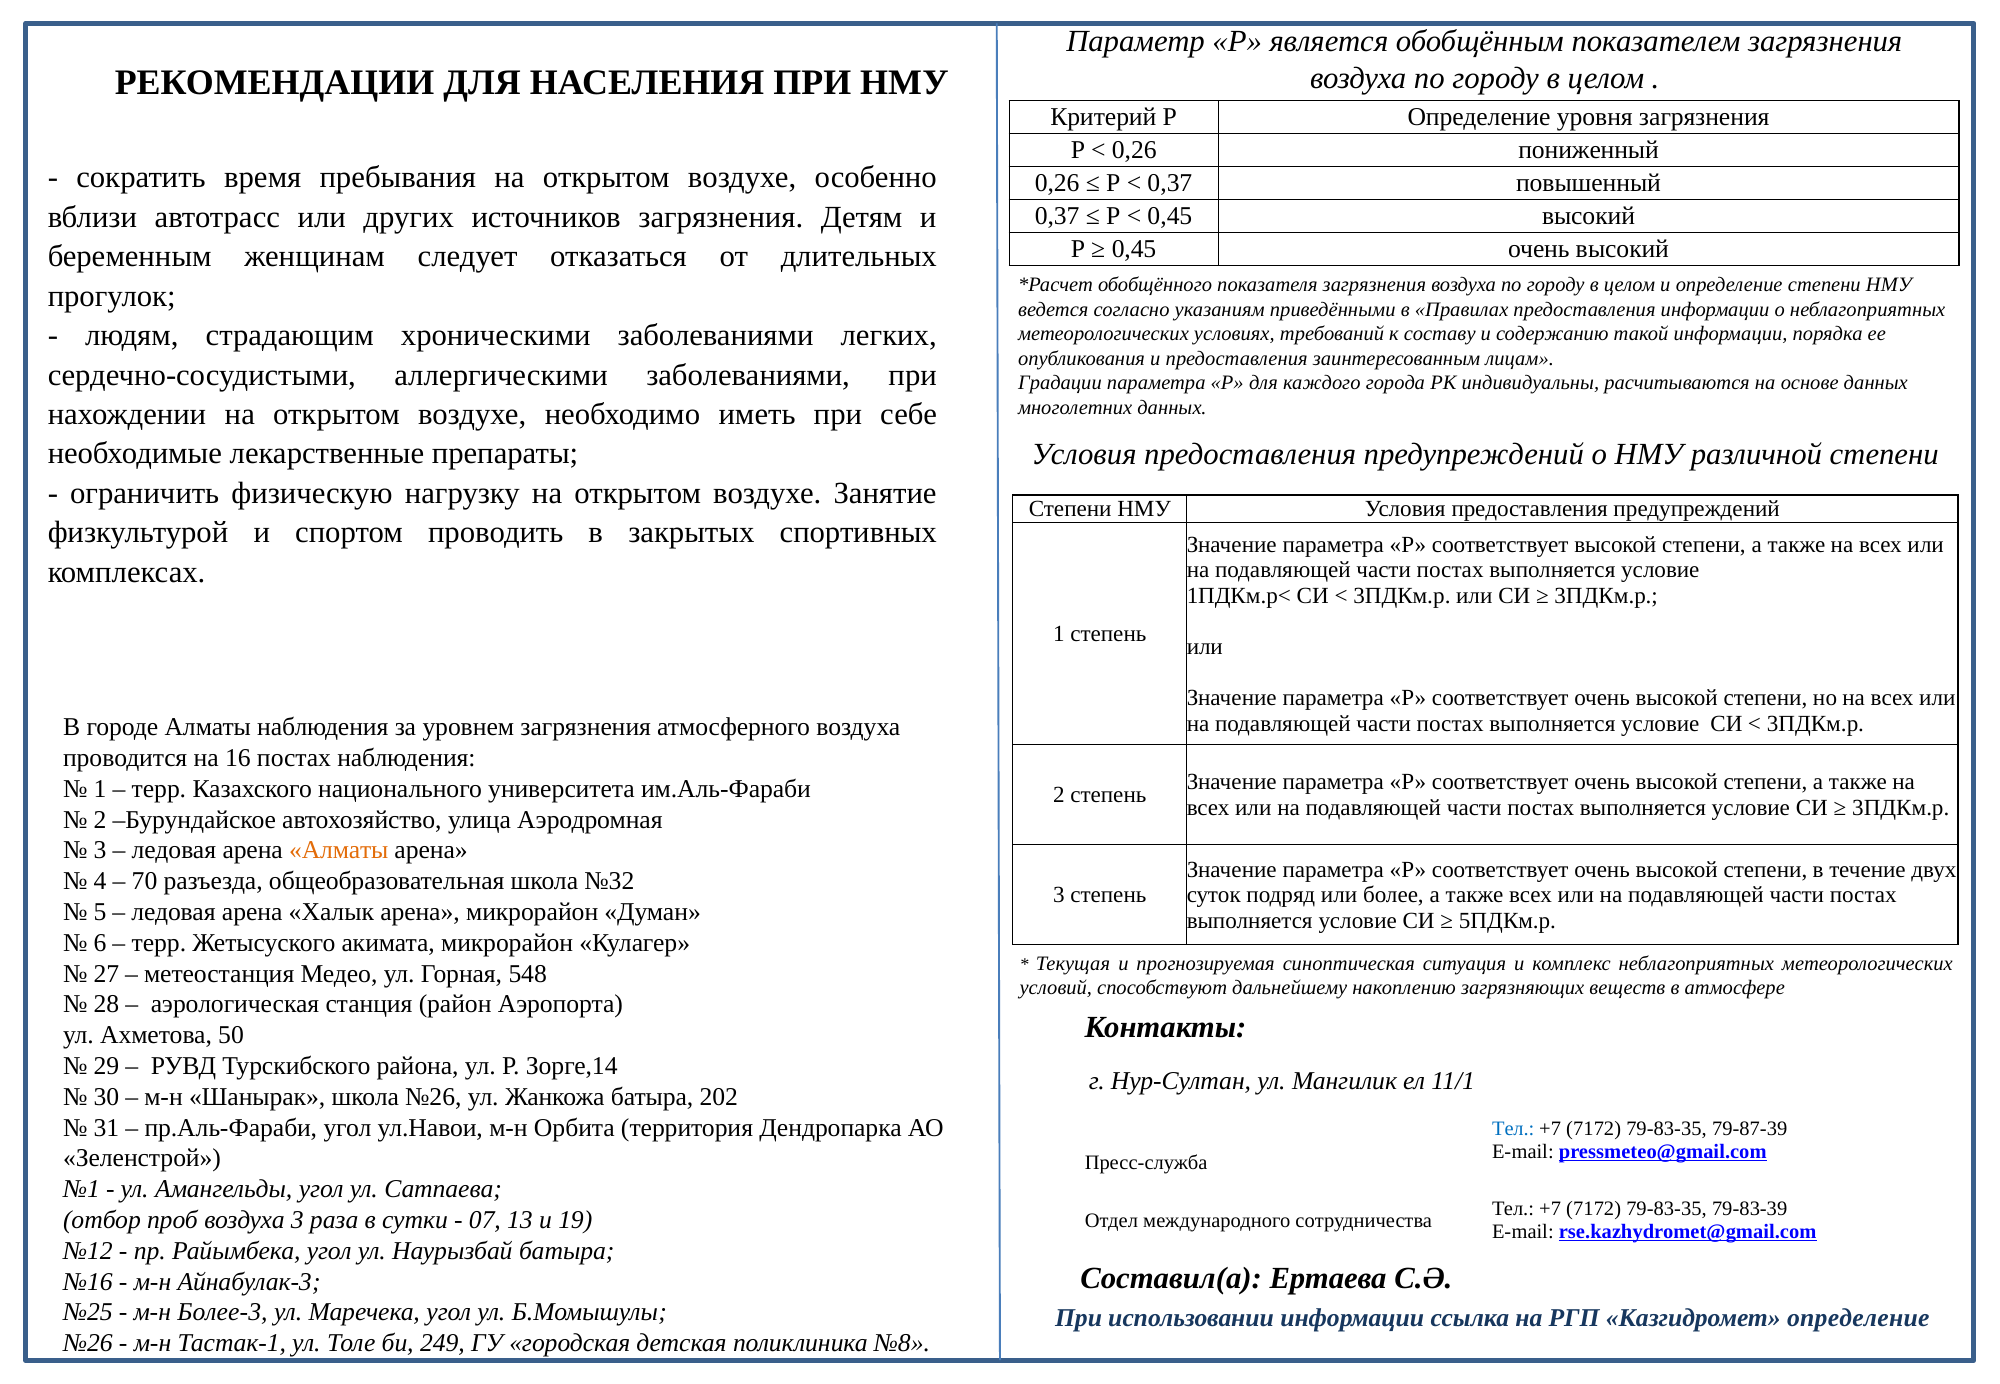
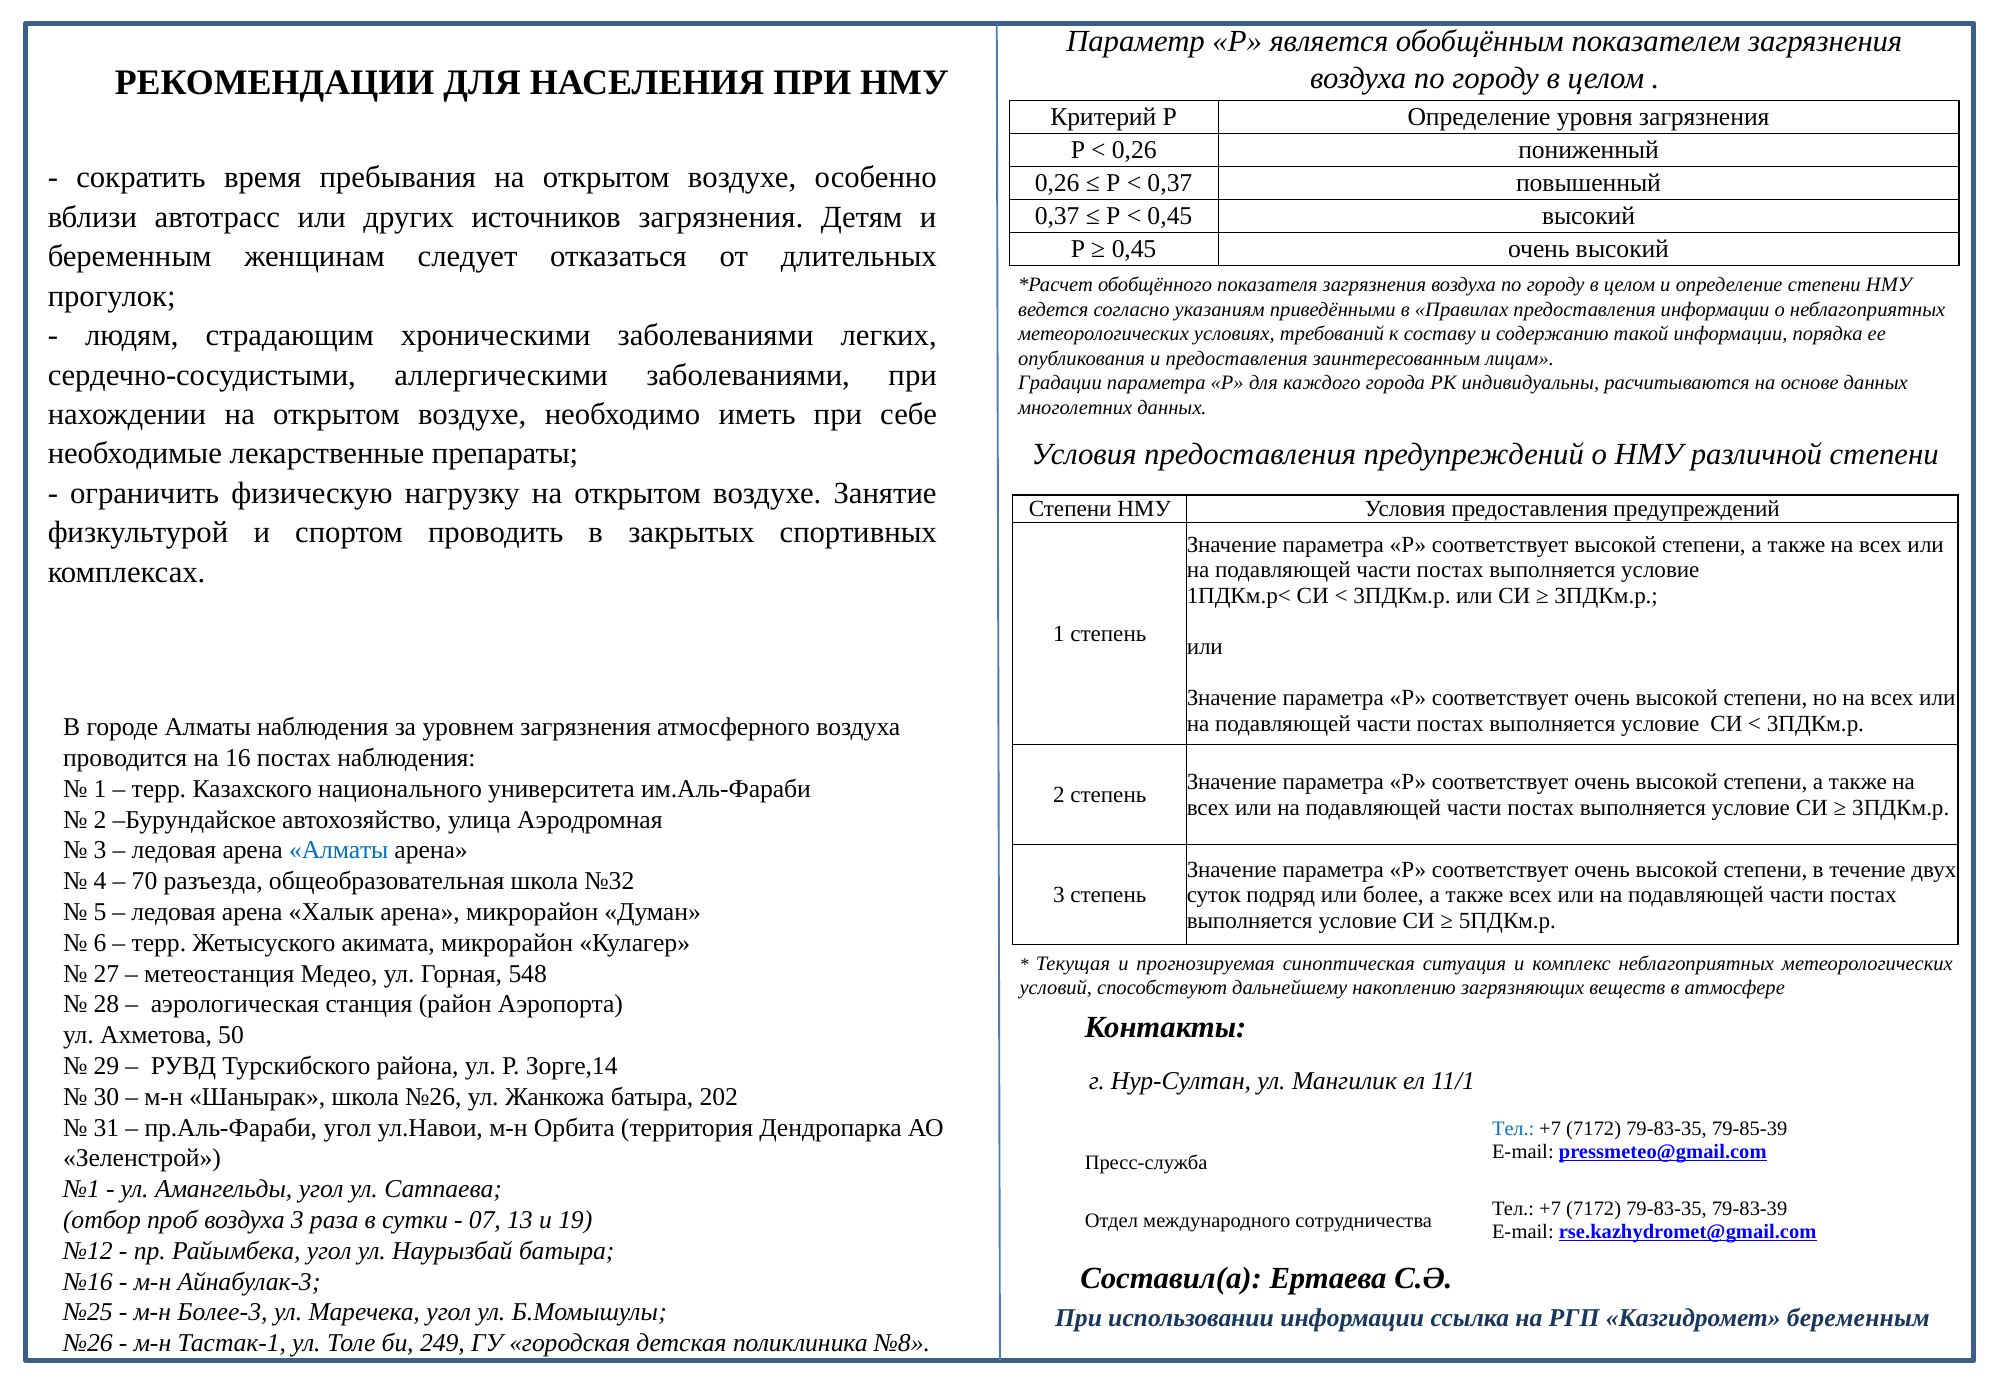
Алматы colour: orange -> blue (339, 851)
79-87-39: 79-87-39 -> 79-85-39 (1750, 1129)
Казгидромет определение: определение -> беременным (1858, 1318)
